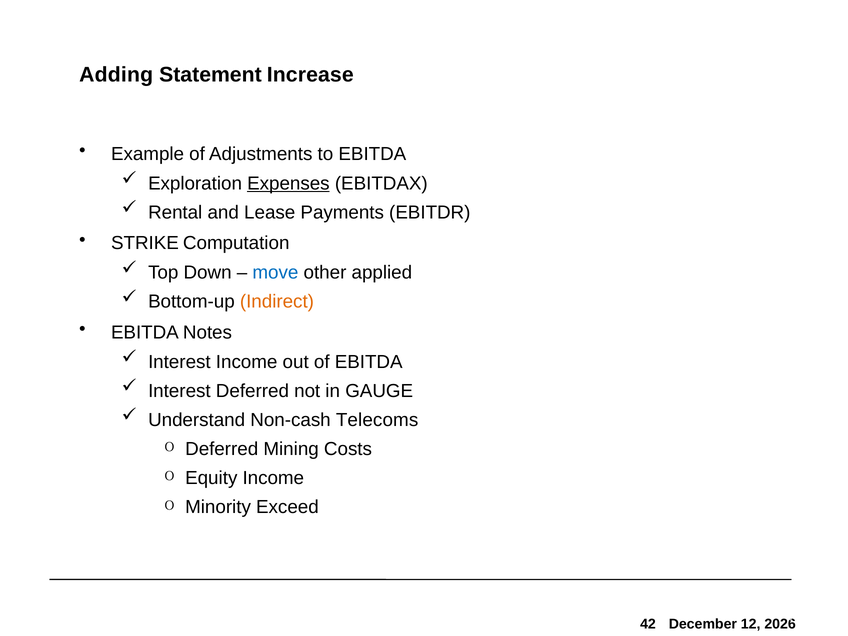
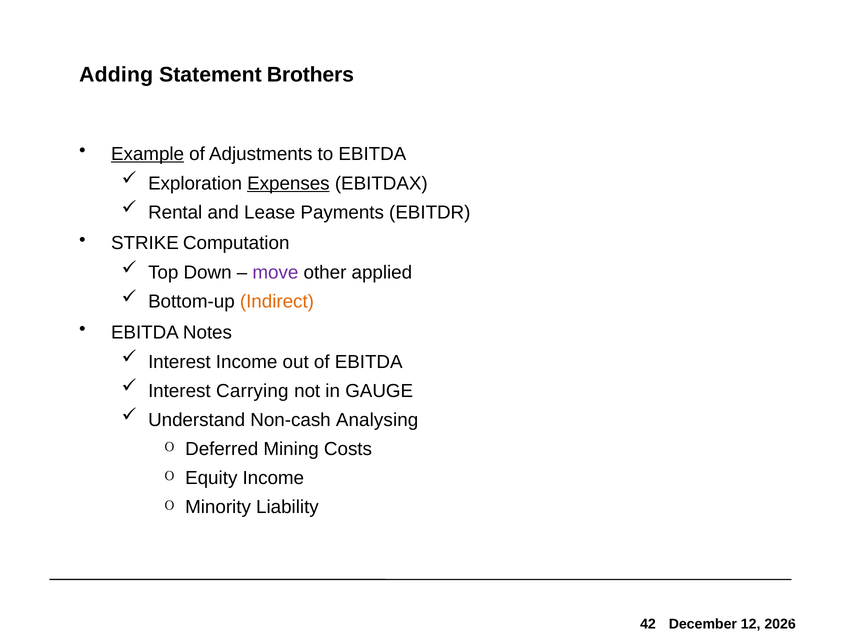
Increase: Increase -> Brothers (310, 75)
Example underline: none -> present (148, 154)
move colour: blue -> purple (275, 273)
Interest Deferred: Deferred -> Carrying (252, 391)
Telecoms: Telecoms -> Analysing (377, 420)
Exceed: Exceed -> Liability (287, 507)
